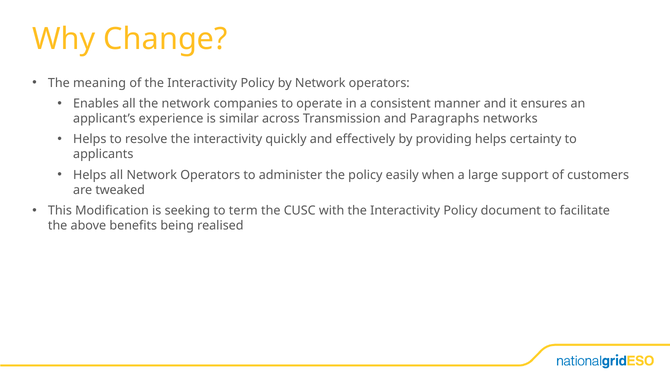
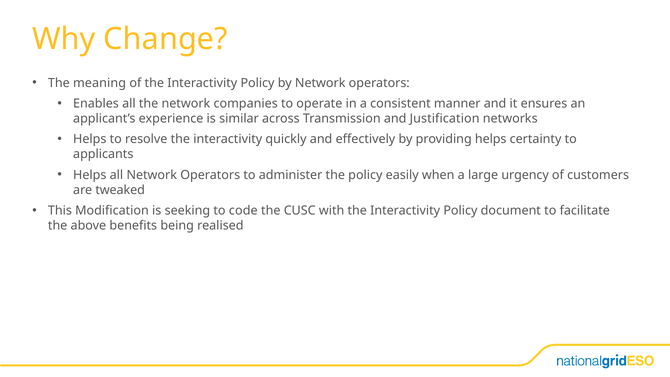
Paragraphs: Paragraphs -> Justification (445, 119)
support: support -> urgency (525, 175)
term: term -> code (243, 211)
